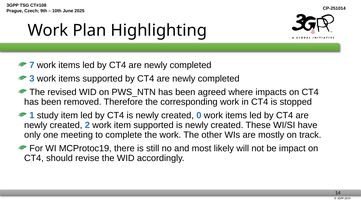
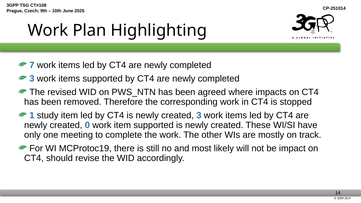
created 0: 0 -> 3 (199, 115)
2: 2 -> 0 (87, 125)
